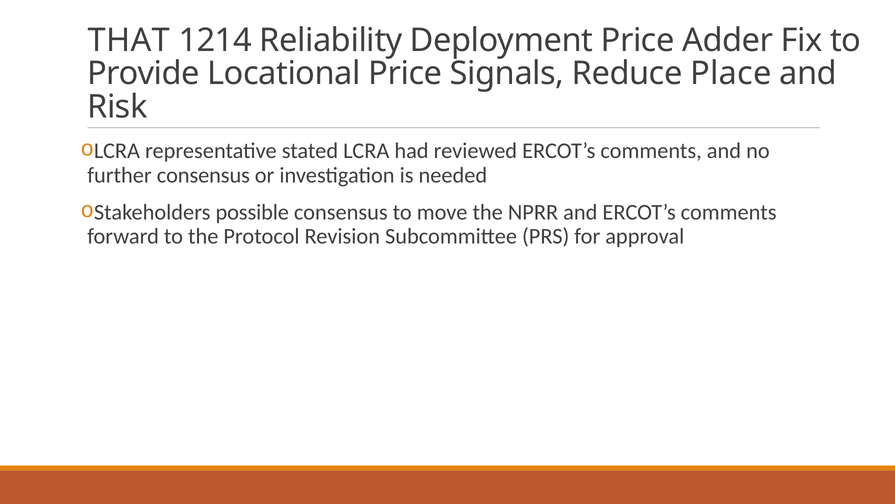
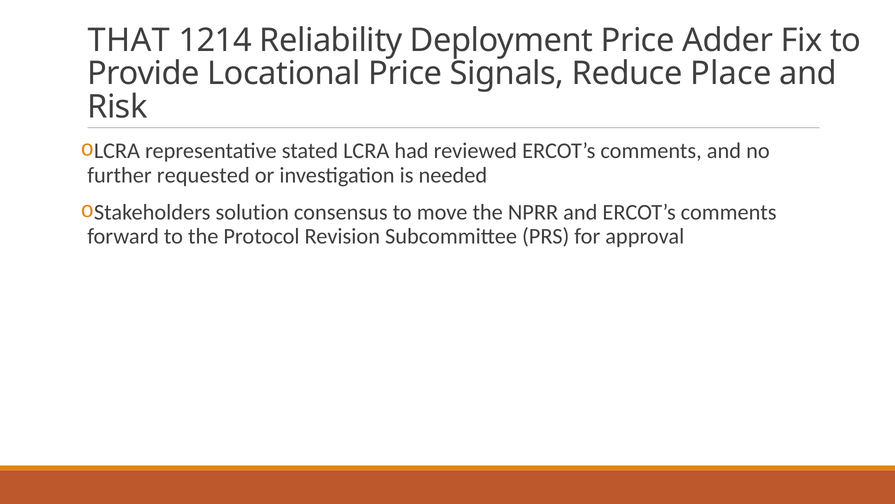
further consensus: consensus -> requested (203, 175)
possible: possible -> solution (252, 212)
